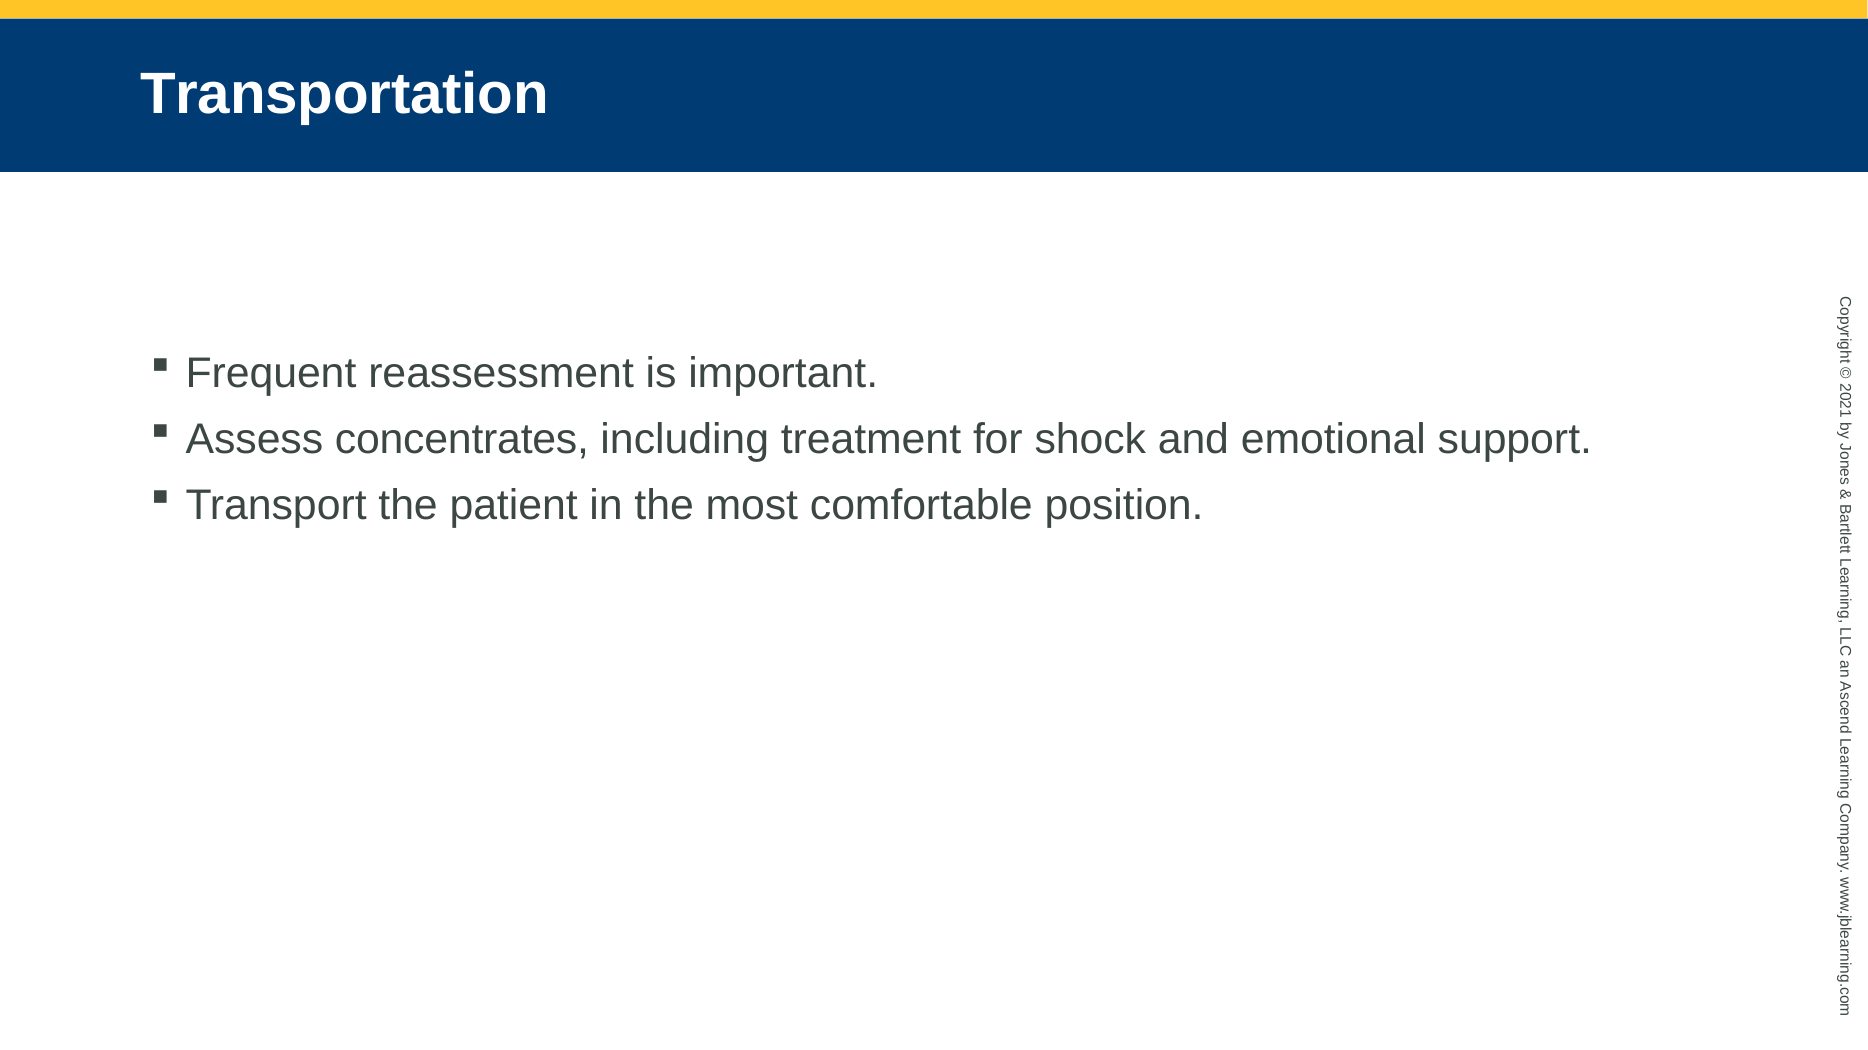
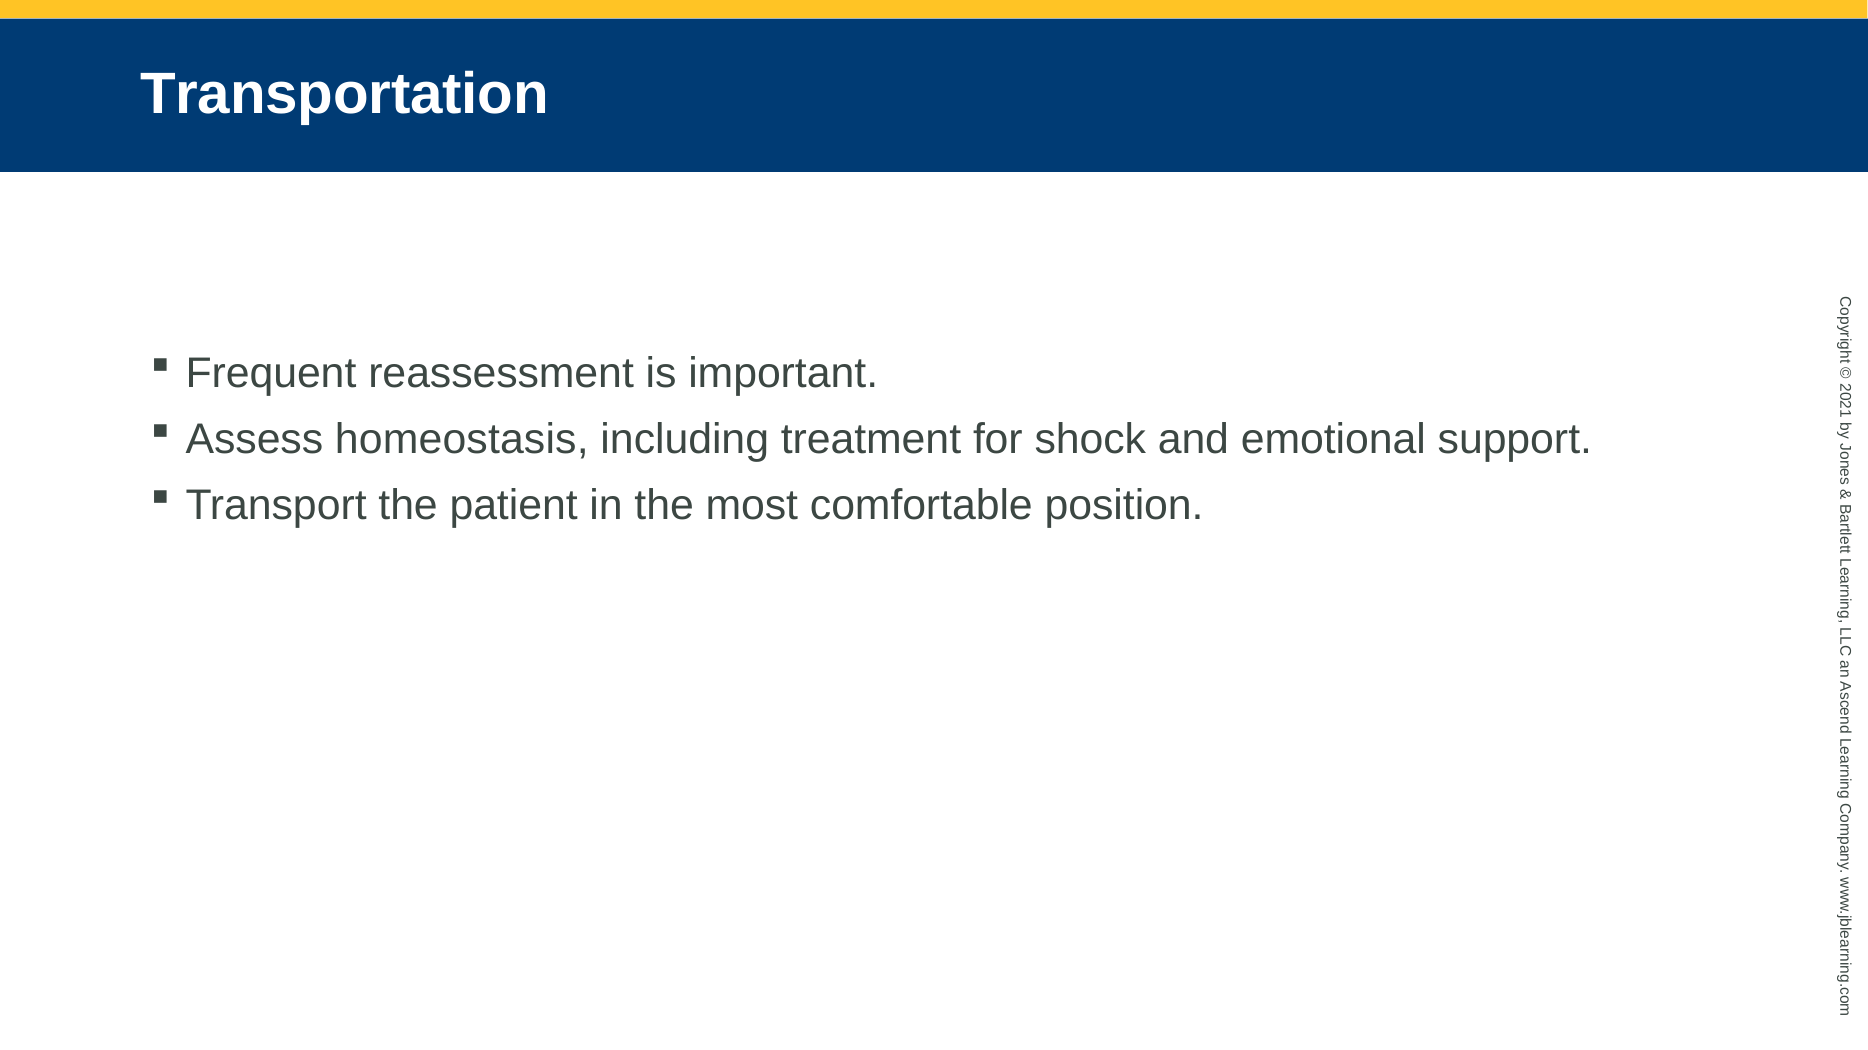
concentrates: concentrates -> homeostasis (462, 440)
